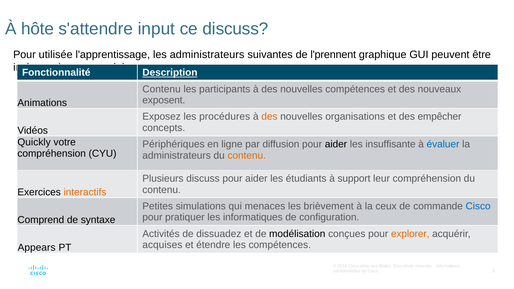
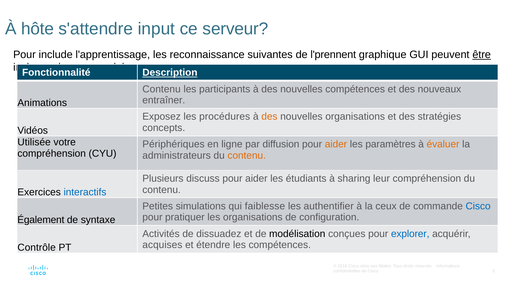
ce discuss: discuss -> serveur (235, 29)
utilisée: utilisée -> include (56, 55)
les administrateurs: administrateurs -> reconnaissance (207, 55)
être underline: none -> present (482, 55)
exposent: exposent -> entraîner (164, 100)
empêcher: empêcher -> stratégies (439, 117)
Quickly: Quickly -> Utilisée (34, 142)
aider colour: black -> orange (336, 144)
insuffisante: insuffisante -> paramètres (391, 144)
évaluer colour: blue -> orange (443, 144)
support: support -> sharing (354, 179)
interactifs colour: orange -> blue (85, 192)
menaces: menaces -> faiblesse (265, 206)
brièvement: brièvement -> authentifier (329, 206)
les informatiques: informatiques -> organisations (253, 217)
Comprend: Comprend -> Également (41, 220)
explorer colour: orange -> blue (410, 234)
Appears: Appears -> Contrôle (37, 248)
